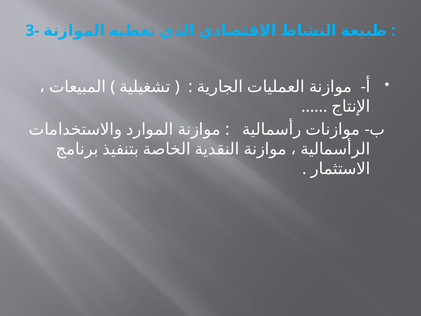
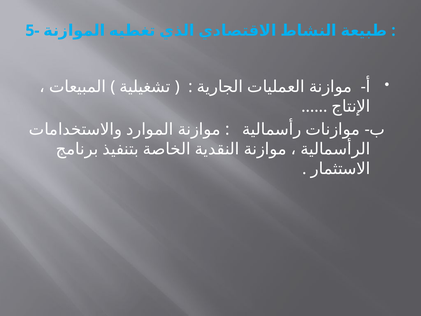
3-: 3- -> 5- (32, 31)
